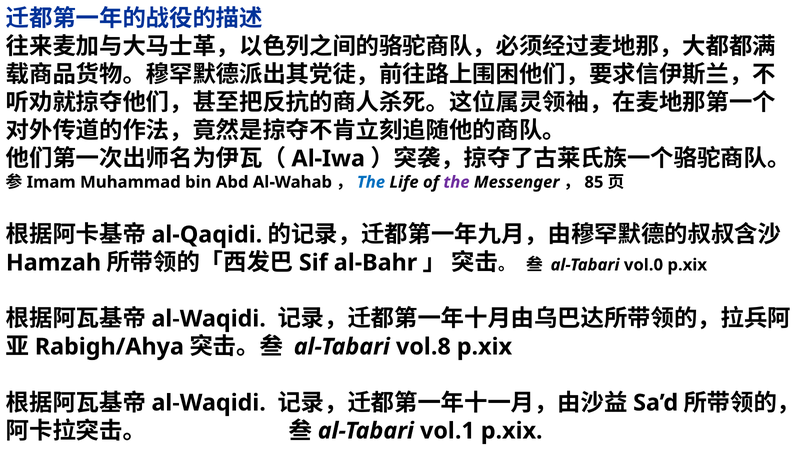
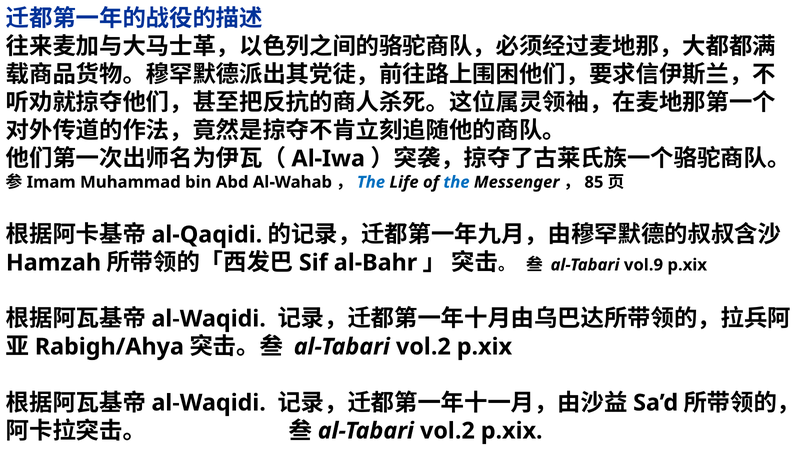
the colour: purple -> blue (456, 182)
vol.0: vol.0 -> vol.9 (643, 265)
vol.8: vol.8 -> vol.2 (423, 347)
vol.1: vol.1 -> vol.2 (447, 431)
